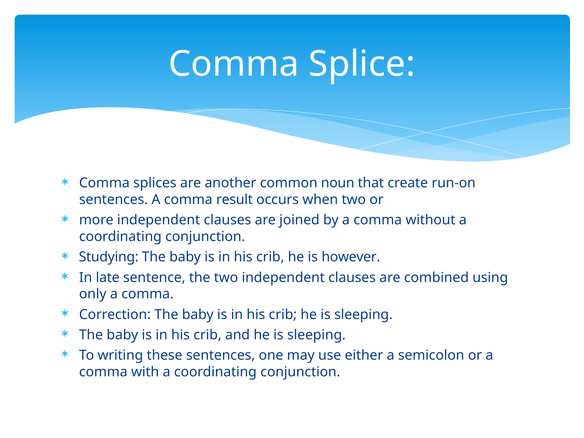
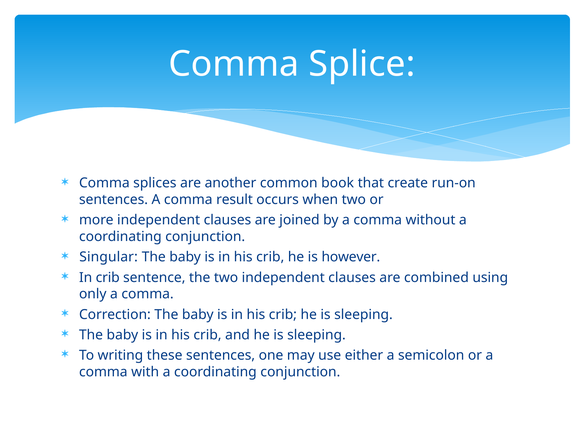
noun: noun -> book (338, 183)
Studying: Studying -> Singular (109, 257)
In late: late -> crib (108, 277)
